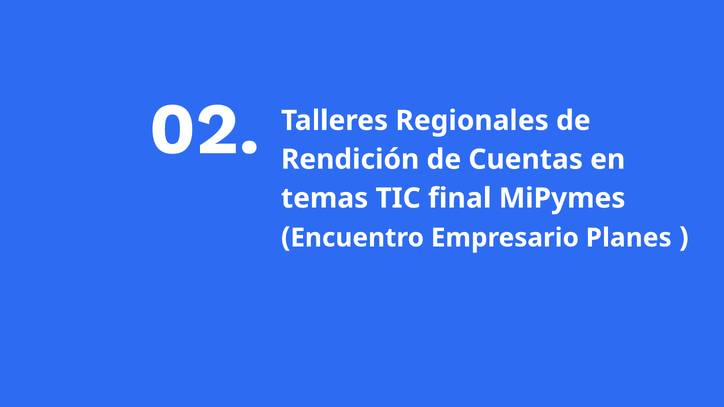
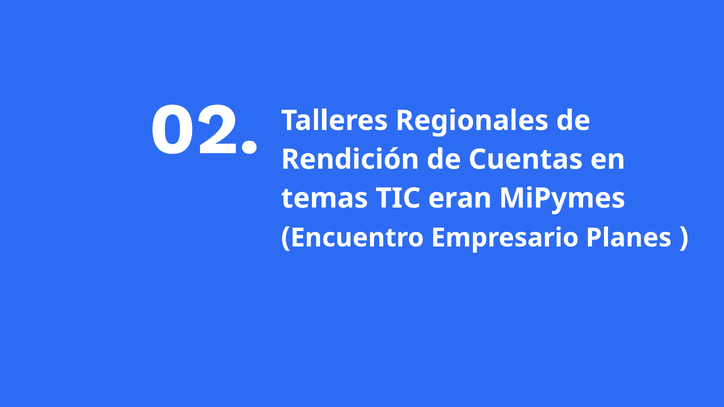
final: final -> eran (460, 198)
